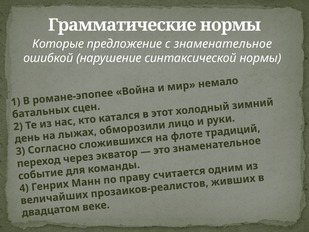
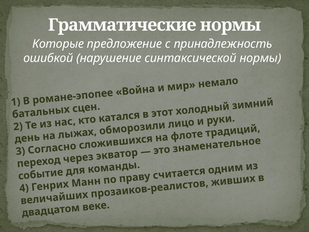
с знаменательное: знаменательное -> принадлежность (223, 44)
